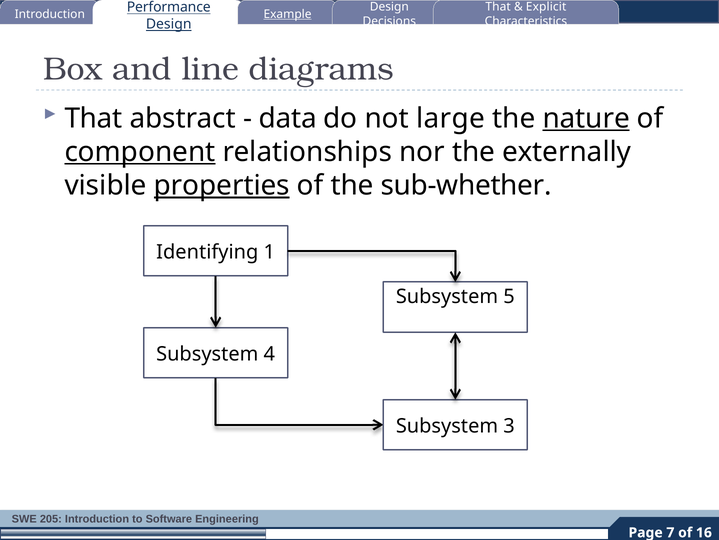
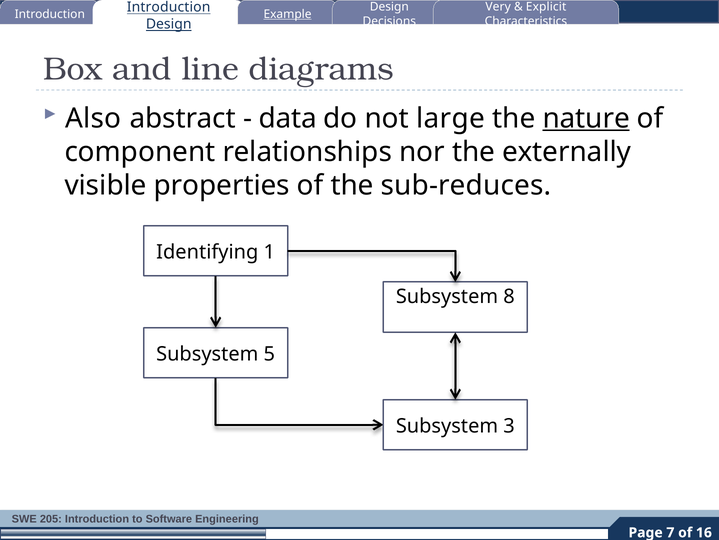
That: That -> Very (498, 7)
Introduction Performance: Performance -> Introduction (169, 7)
That: That -> Also (93, 118)
component underline: present -> none (140, 152)
properties underline: present -> none (222, 185)
sub-whether: sub-whether -> sub-reduces (466, 185)
5: 5 -> 8 (509, 296)
4: 4 -> 5 (269, 354)
